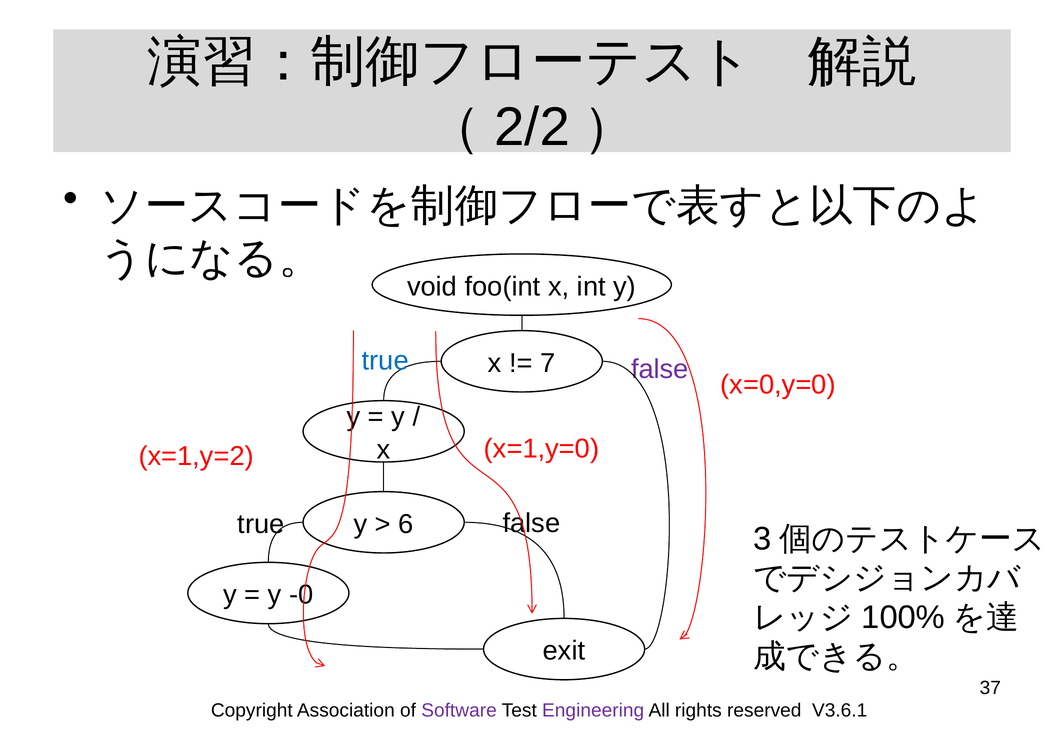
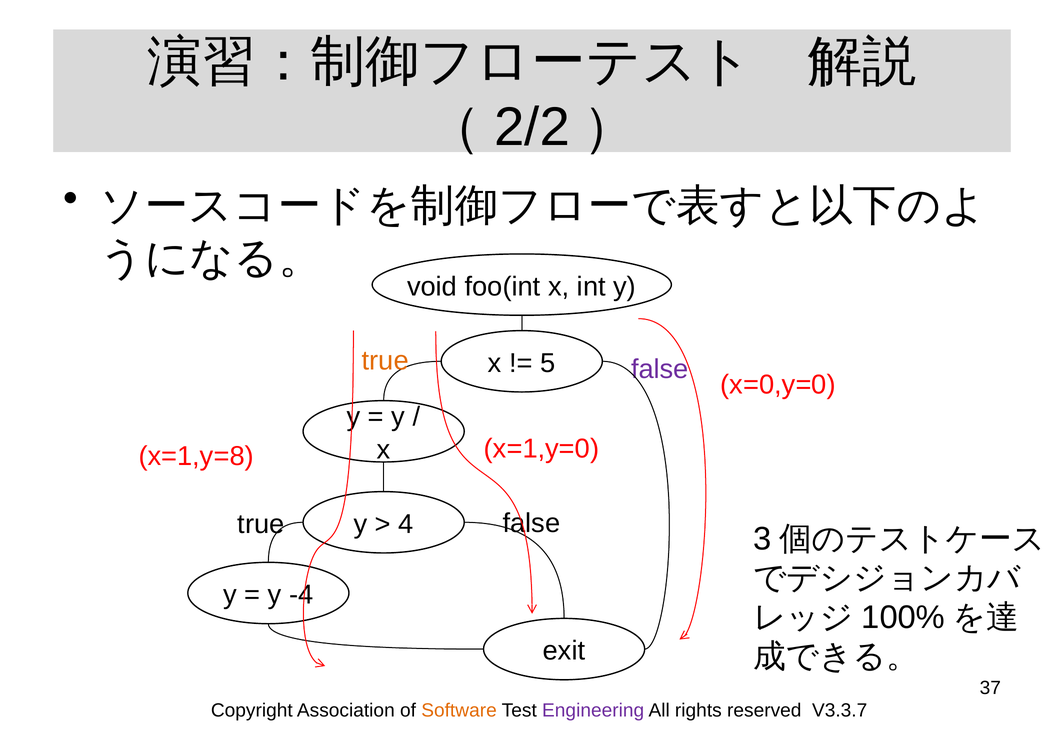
true colour: blue -> orange (385, 361)
7: 7 -> 5 (548, 363)
x=1,y=2: x=1,y=2 -> x=1,y=8 (196, 456)
6: 6 -> 4 (406, 525)
-0: -0 -> -4 (301, 595)
Software colour: purple -> orange (459, 711)
V3.6.1: V3.6.1 -> V3.3.7 (840, 711)
